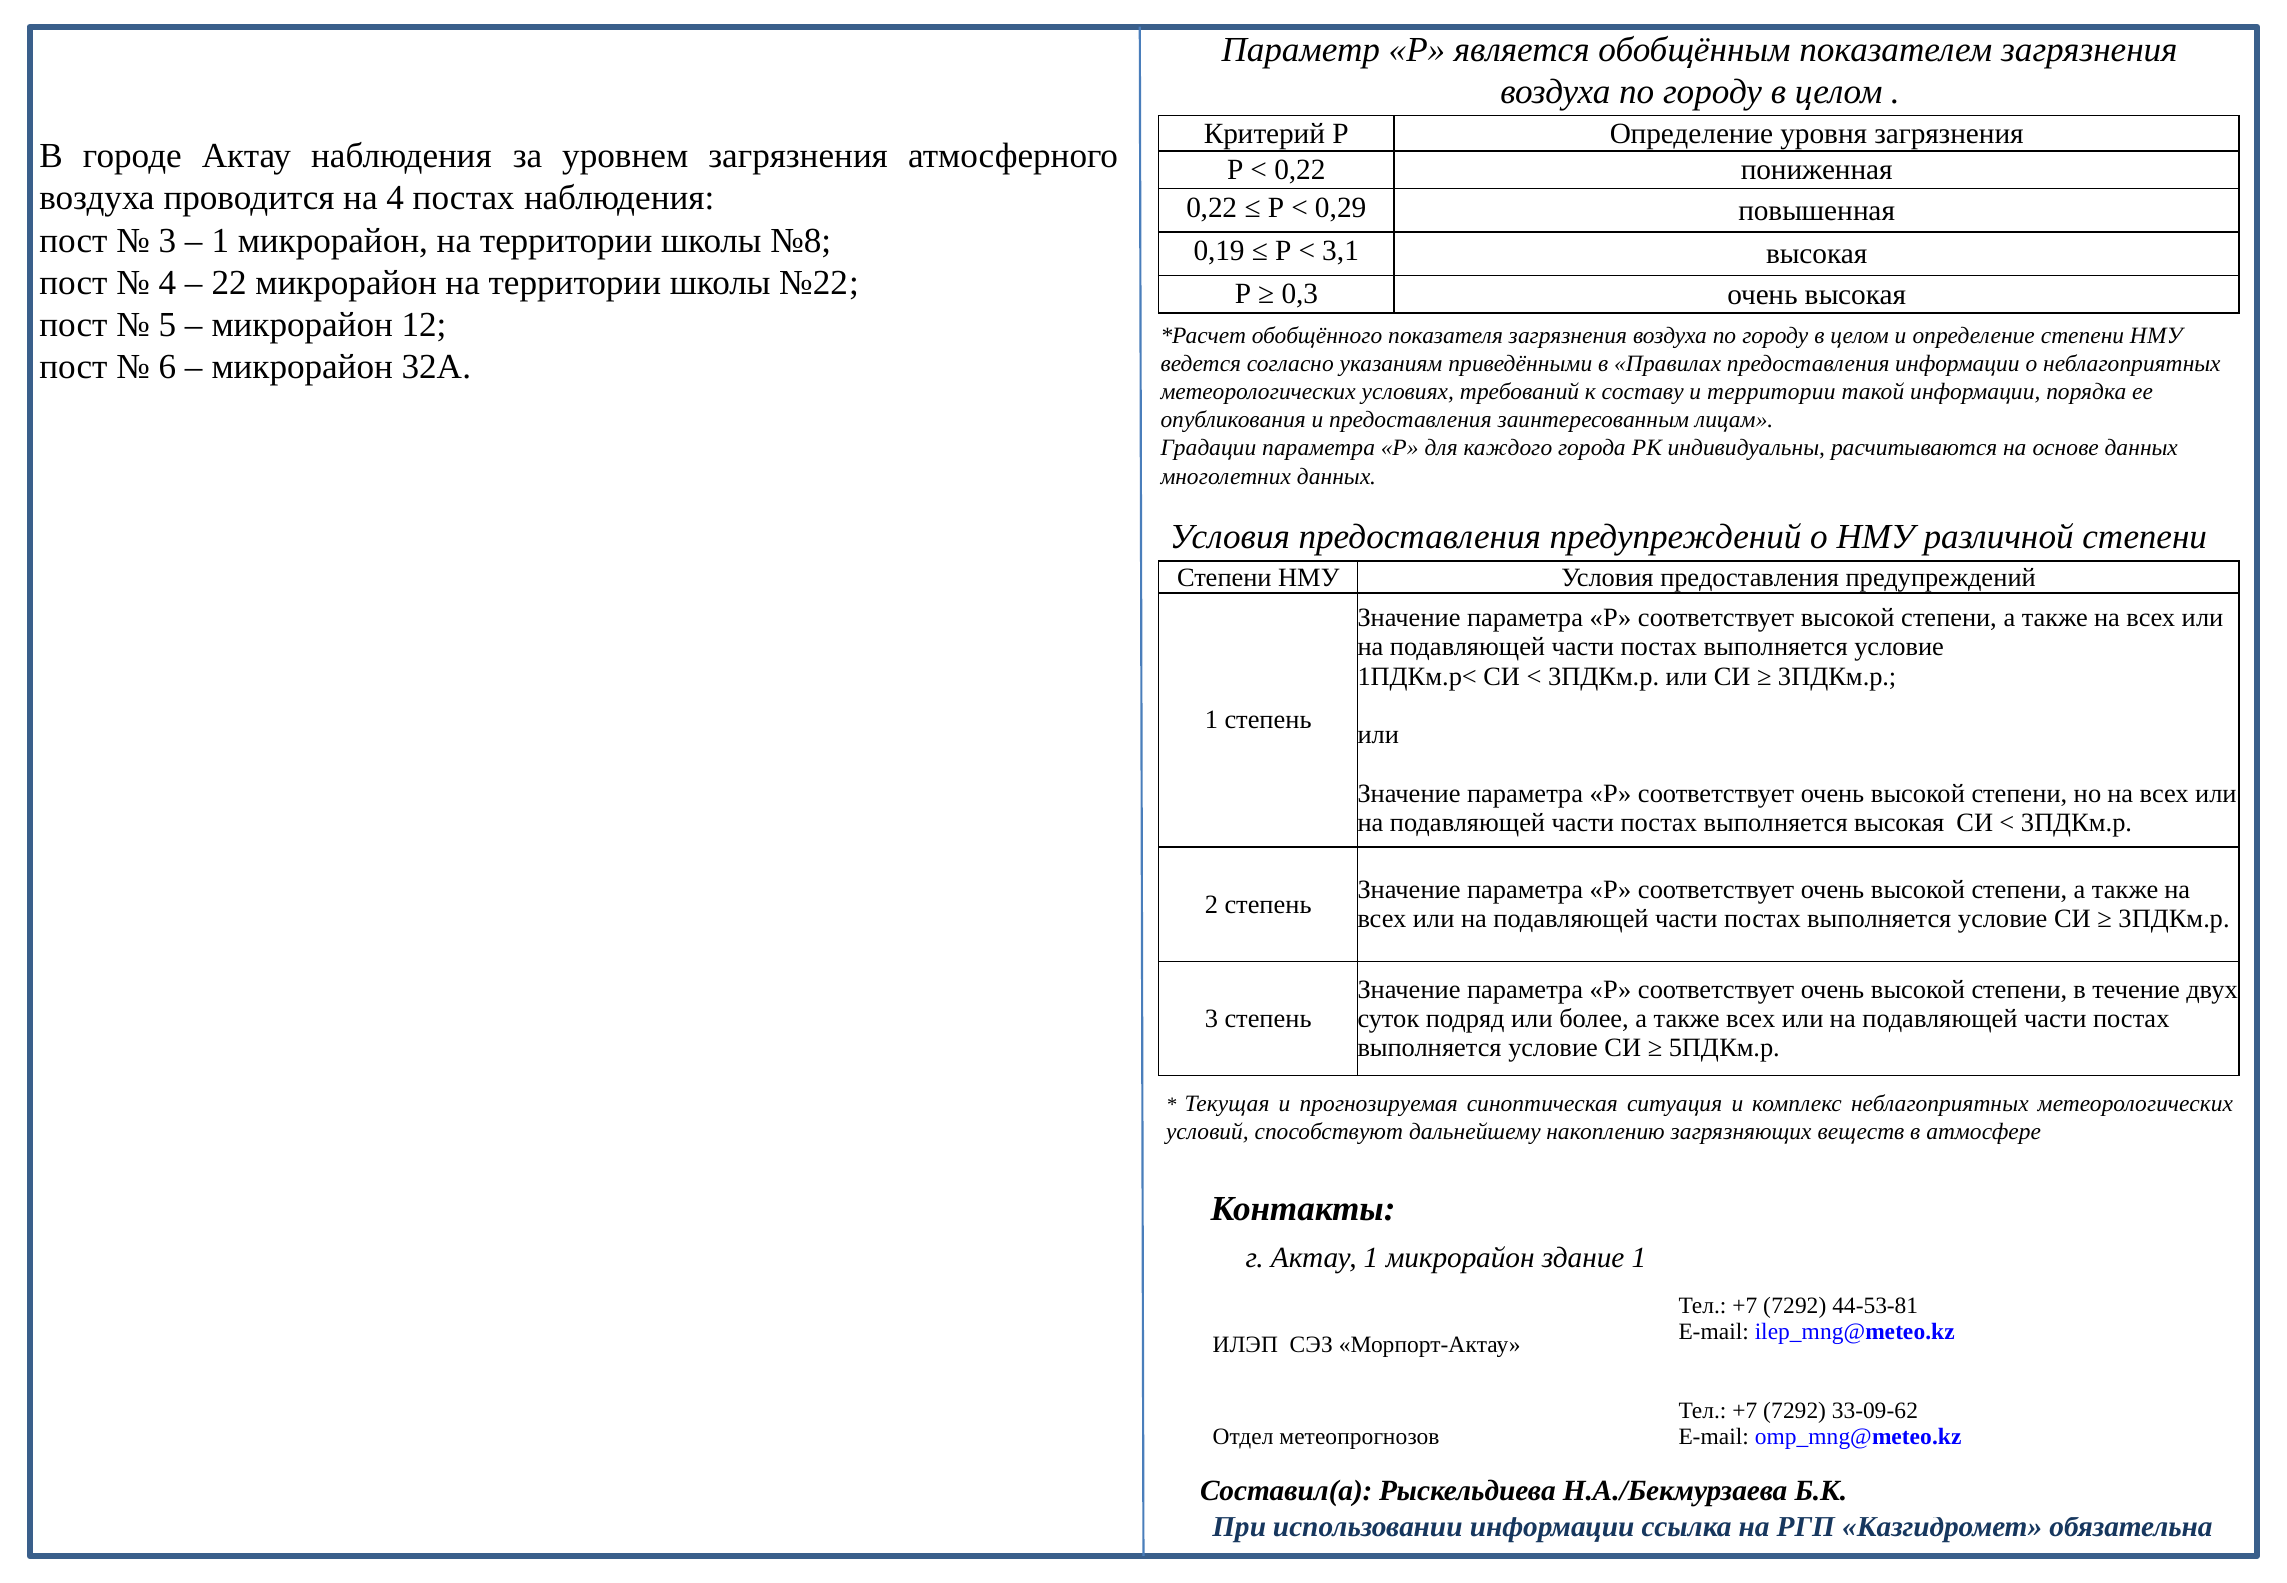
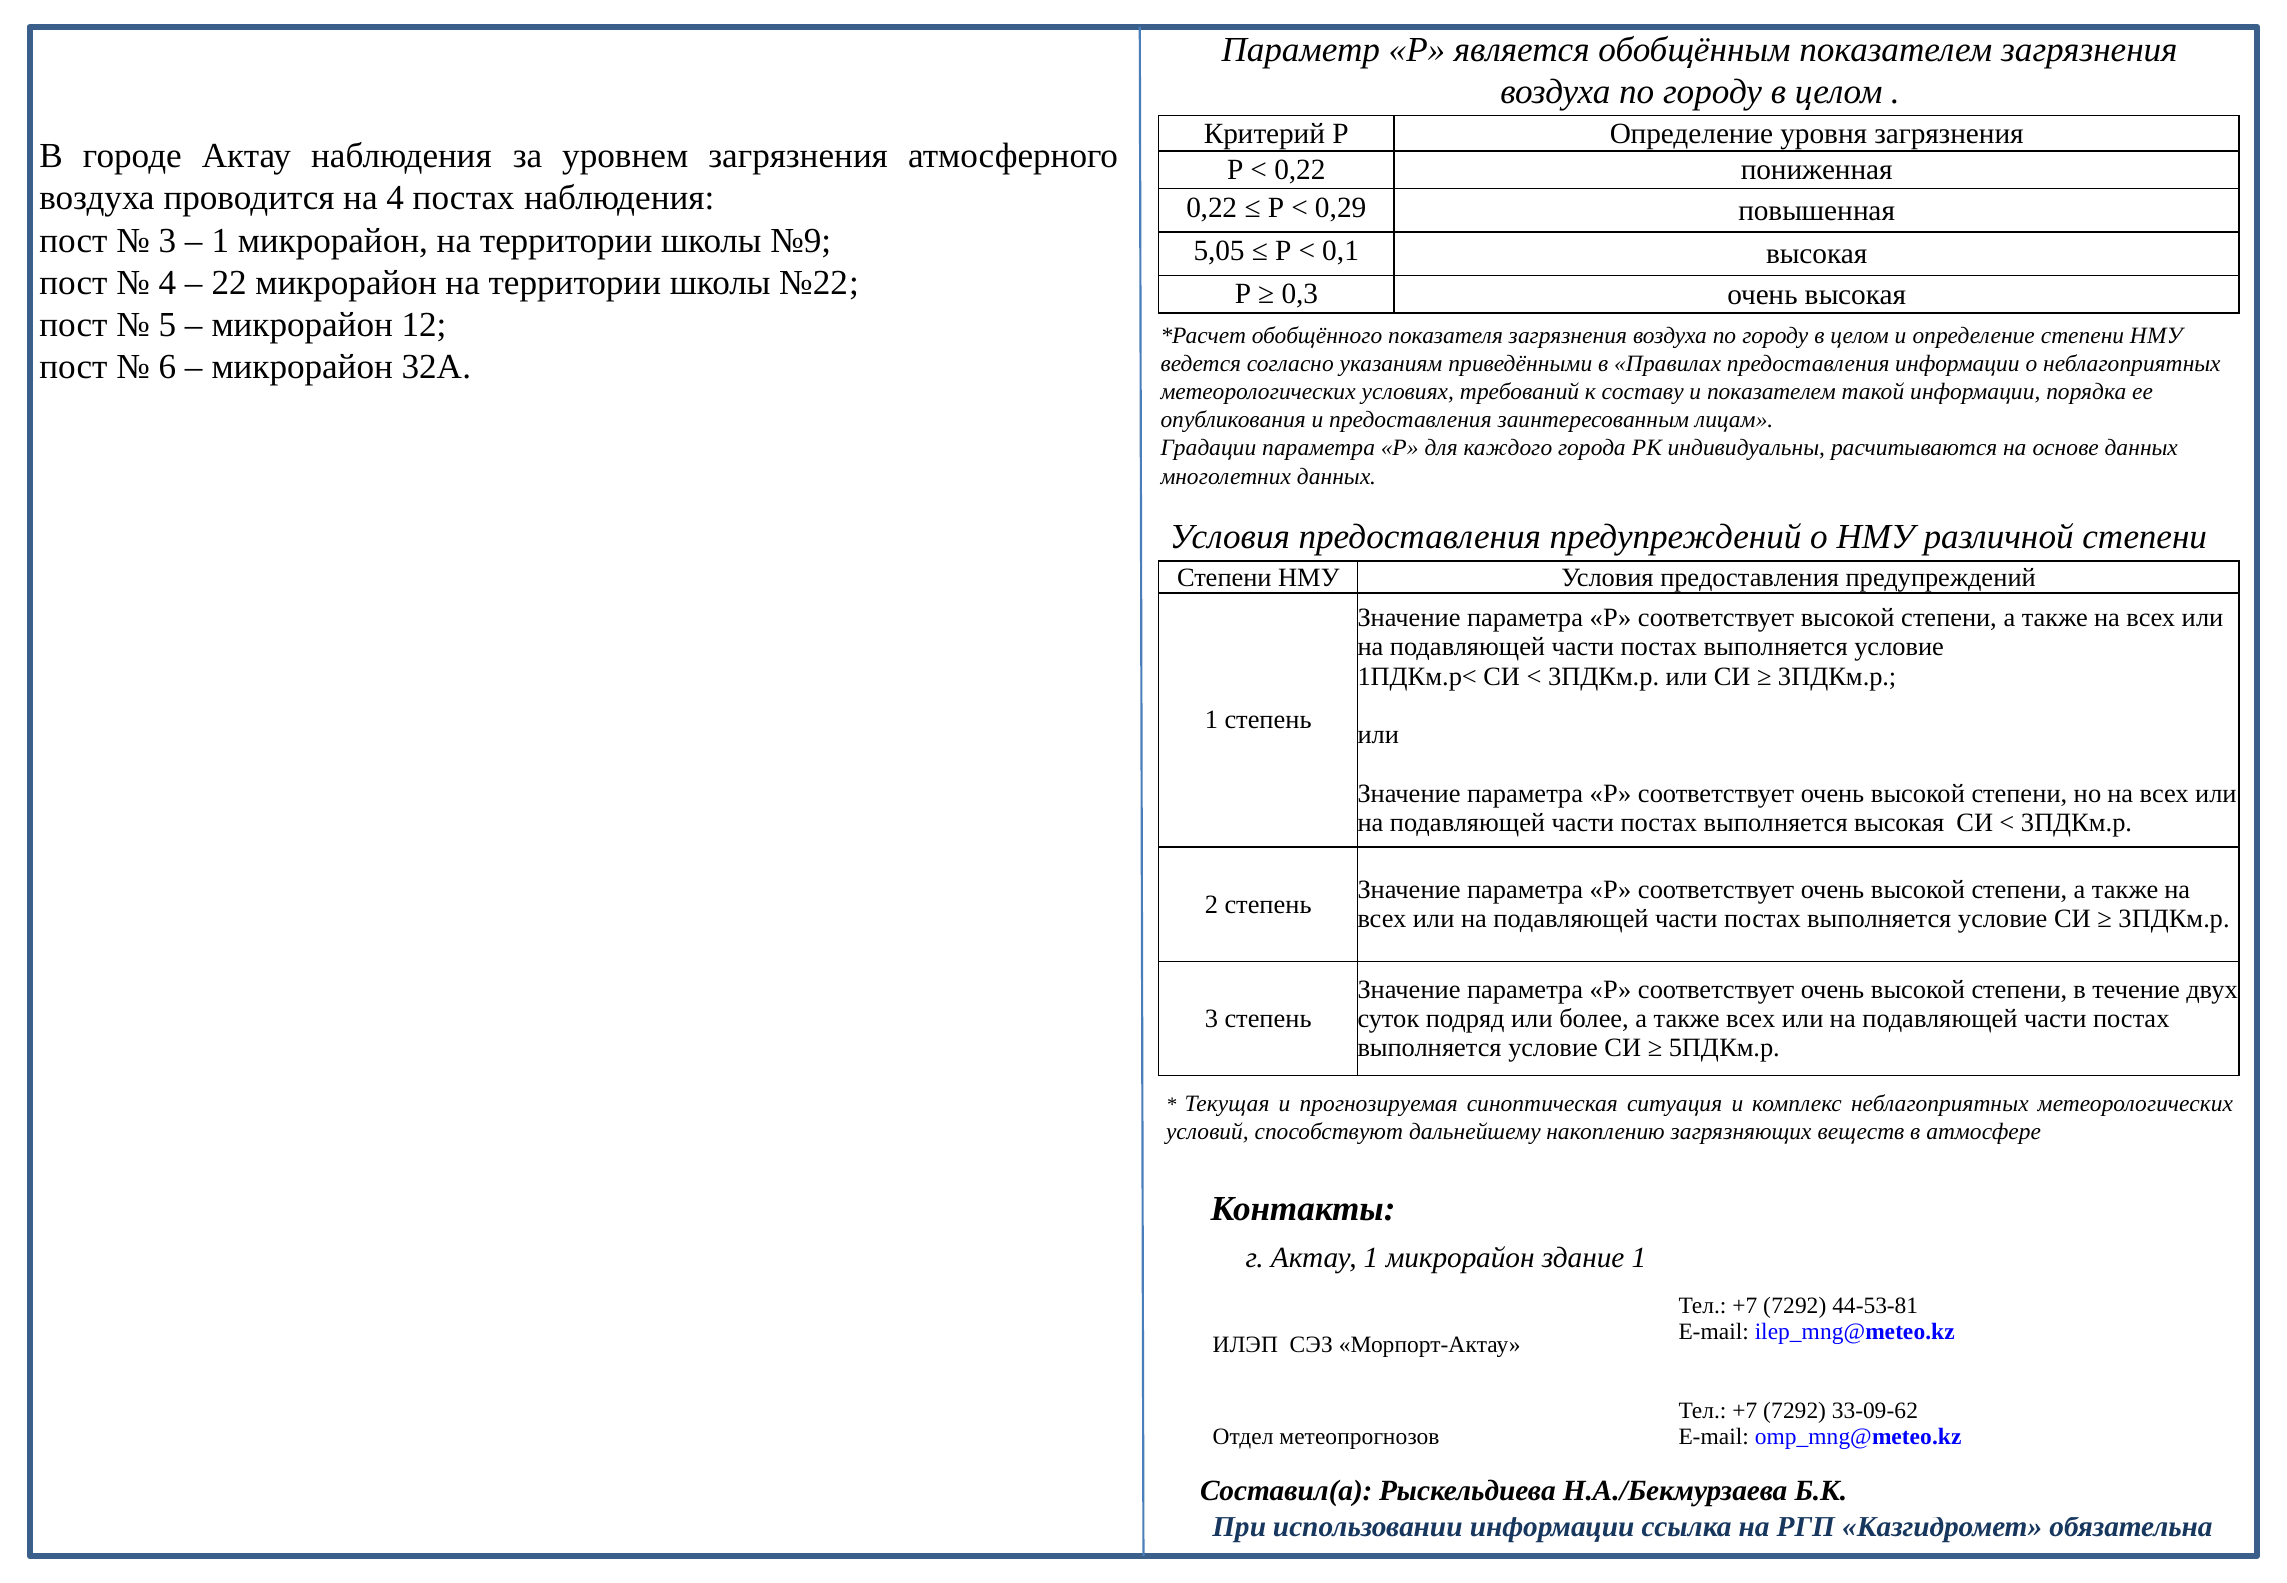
№8: №8 -> №9 (801, 241)
0,19: 0,19 -> 5,05 (1219, 251)
3,1: 3,1 -> 0,1 (1341, 251)
и территории: территории -> показателем (1771, 392)
